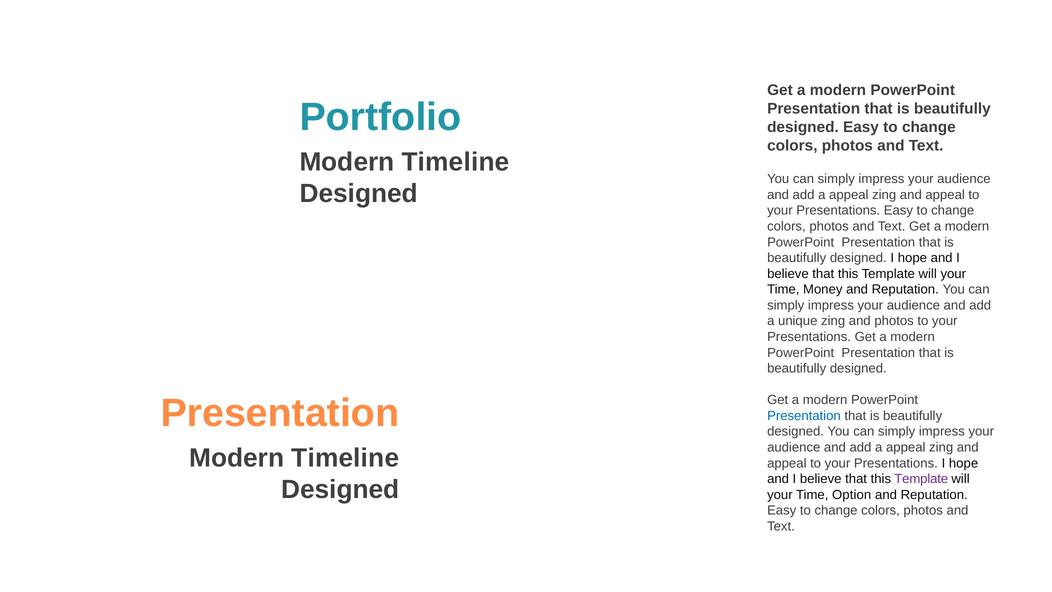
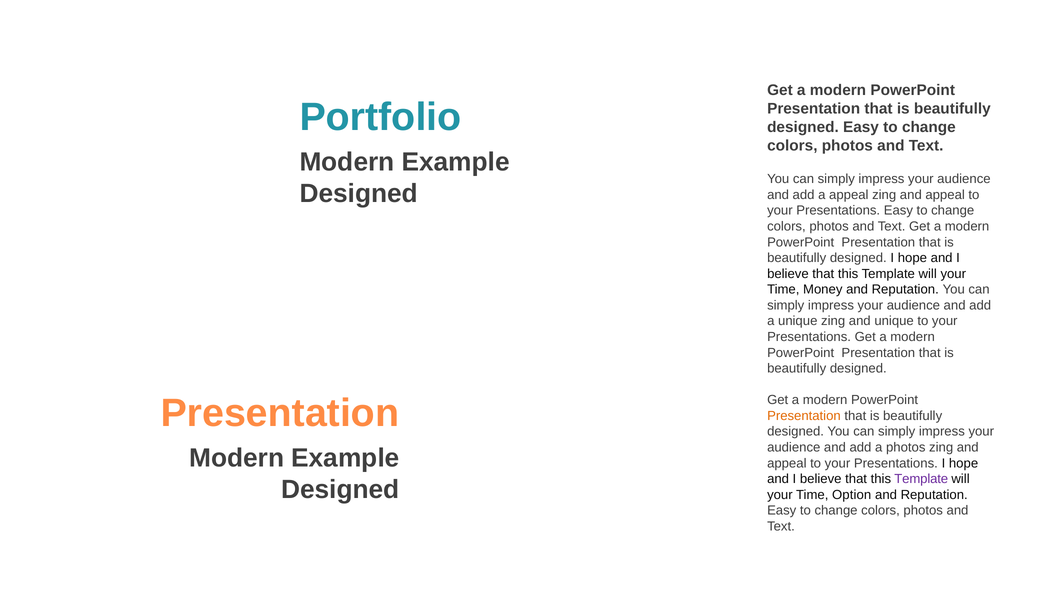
Timeline: Timeline -> Example (456, 162)
and photos: photos -> unique (894, 321)
Presentation colour: blue -> orange (804, 416)
appeal: appeal -> photos (906, 447)
Timeline: Timeline -> Example (345, 458)
